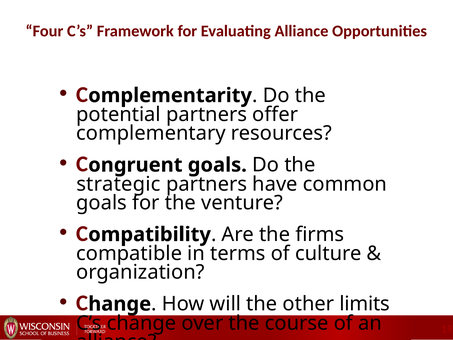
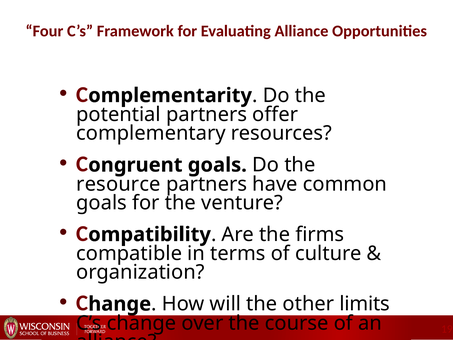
strategic: strategic -> resource (118, 184)
